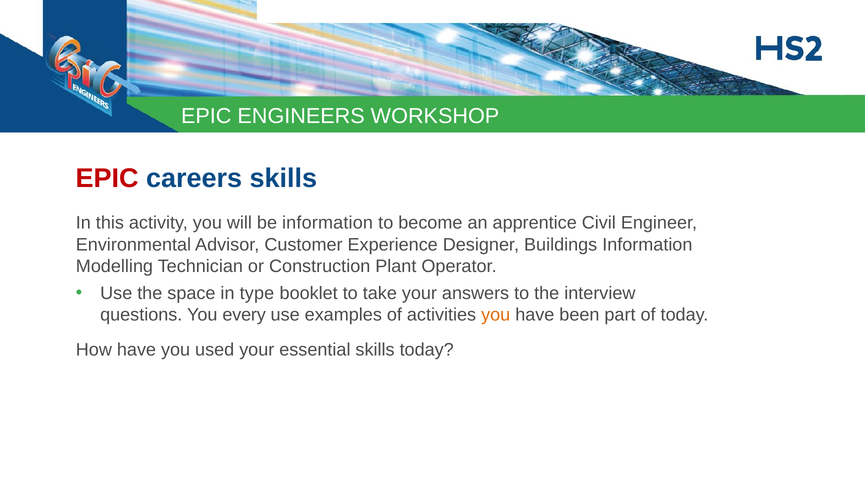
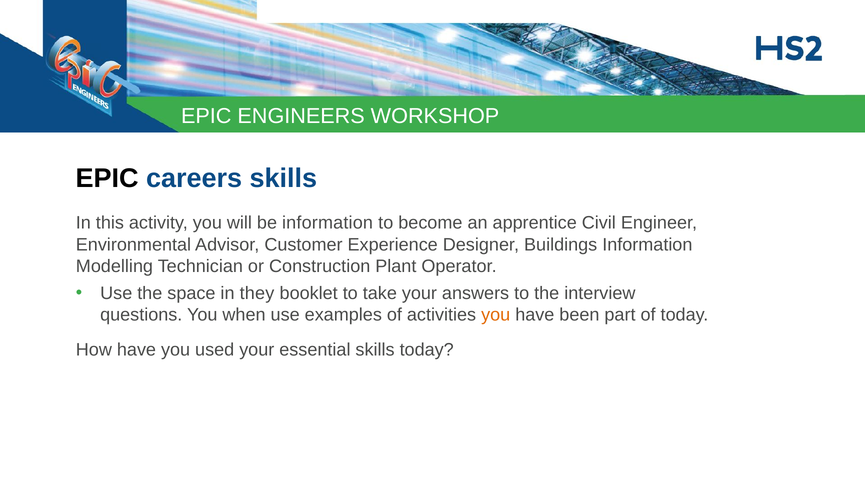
EPIC colour: red -> black (107, 179)
type: type -> they (257, 294)
every: every -> when (244, 315)
